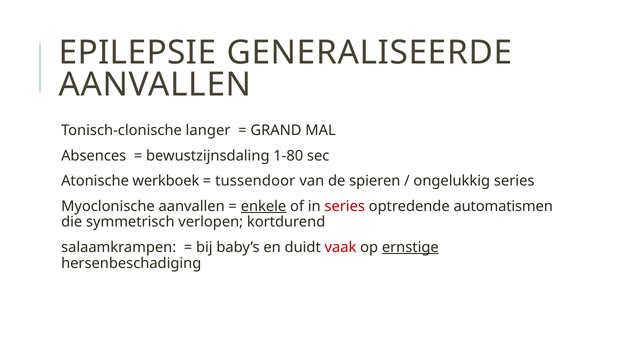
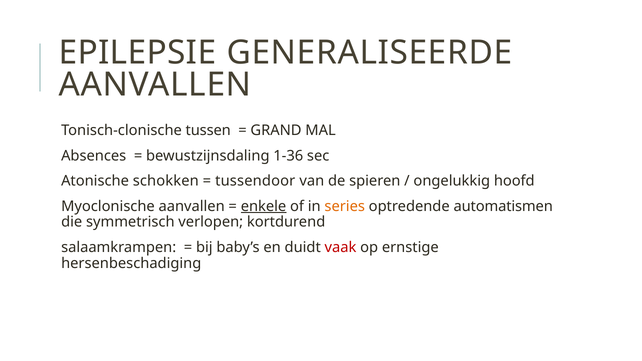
langer: langer -> tussen (208, 131)
1-80: 1-80 -> 1-36 (288, 156)
werkboek: werkboek -> schokken (166, 181)
ongelukkig series: series -> hoofd (514, 181)
series colour: red -> orange (345, 206)
ernstige underline: present -> none (410, 247)
